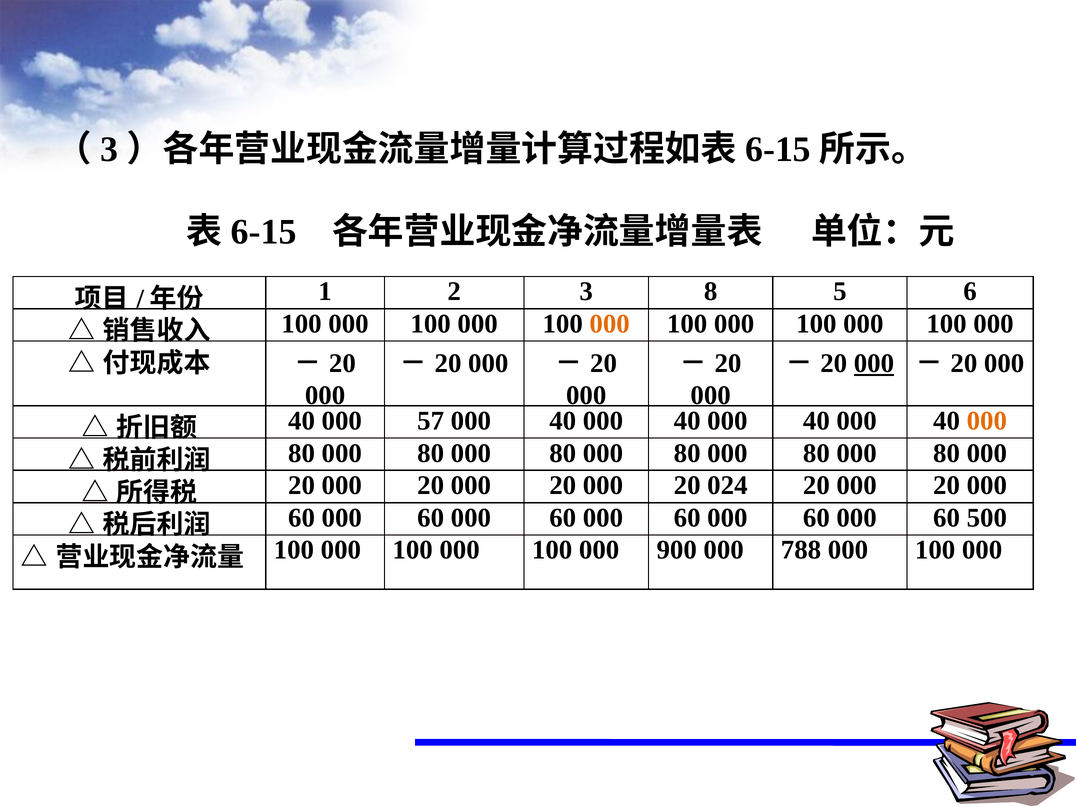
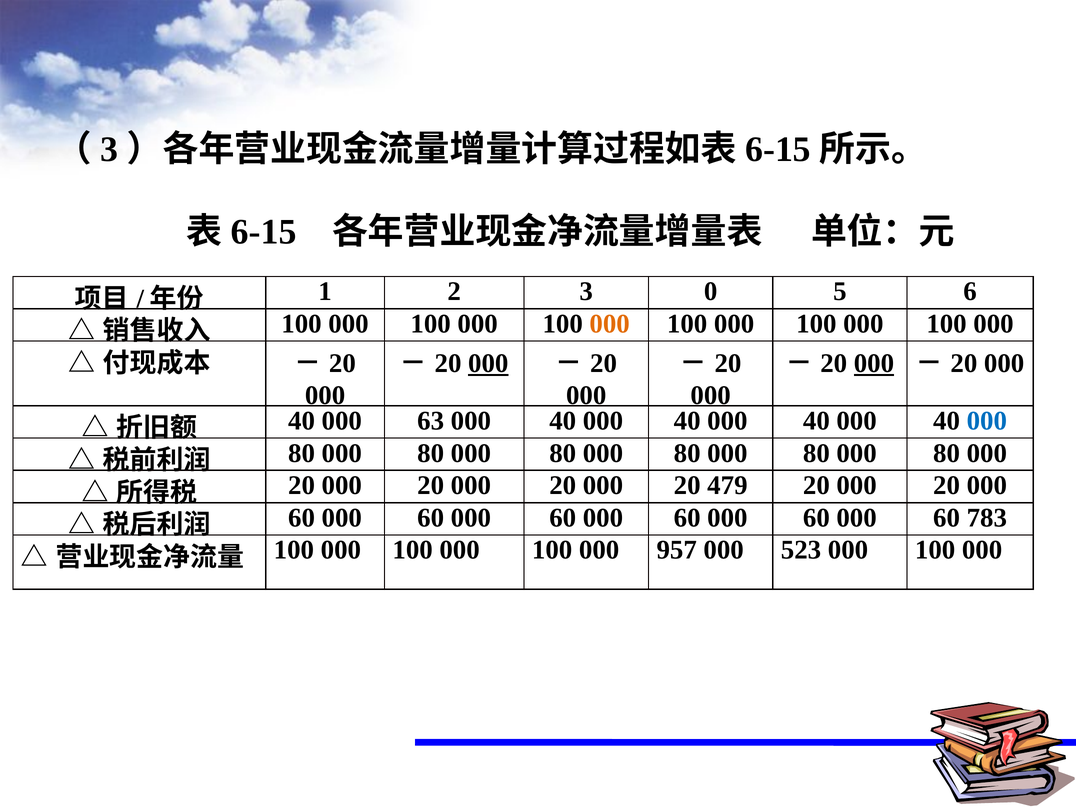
8: 8 -> 0 (711, 292)
000 underline: none -> present (488, 363)
57: 57 -> 63 (431, 421)
000 colour: orange -> blue (987, 421)
024: 024 -> 479 (727, 485)
500: 500 -> 783 (987, 518)
900: 900 -> 957 (677, 550)
788: 788 -> 523 (801, 550)
